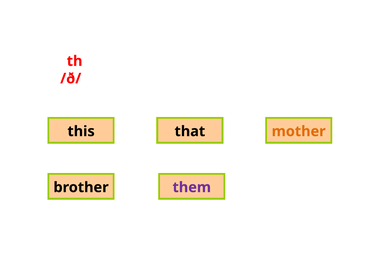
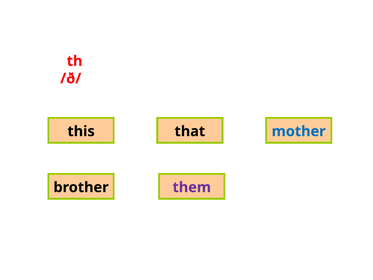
mother colour: orange -> blue (299, 131)
